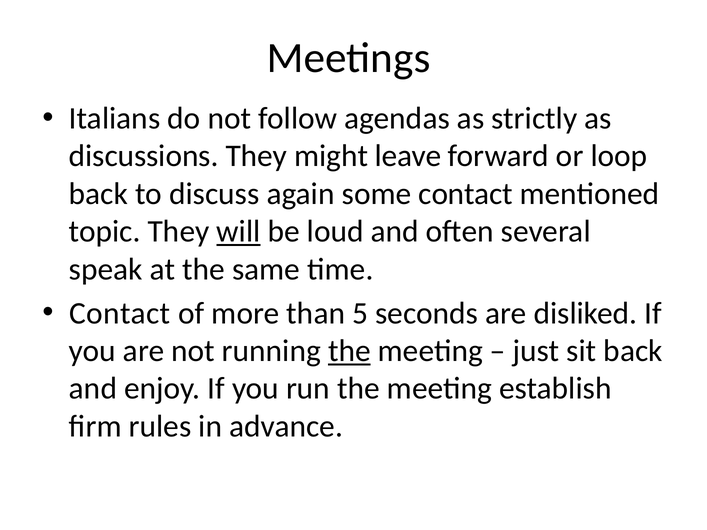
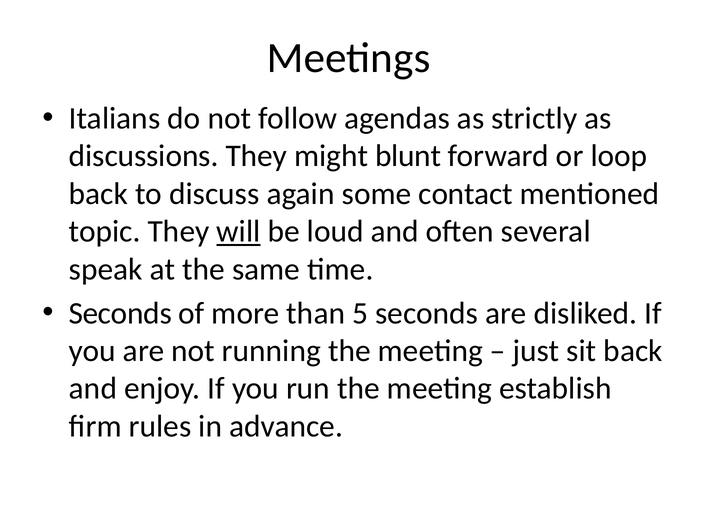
leave: leave -> blunt (408, 156)
Contact: Contact -> Seconds (120, 313)
the underline: present -> none (349, 351)
